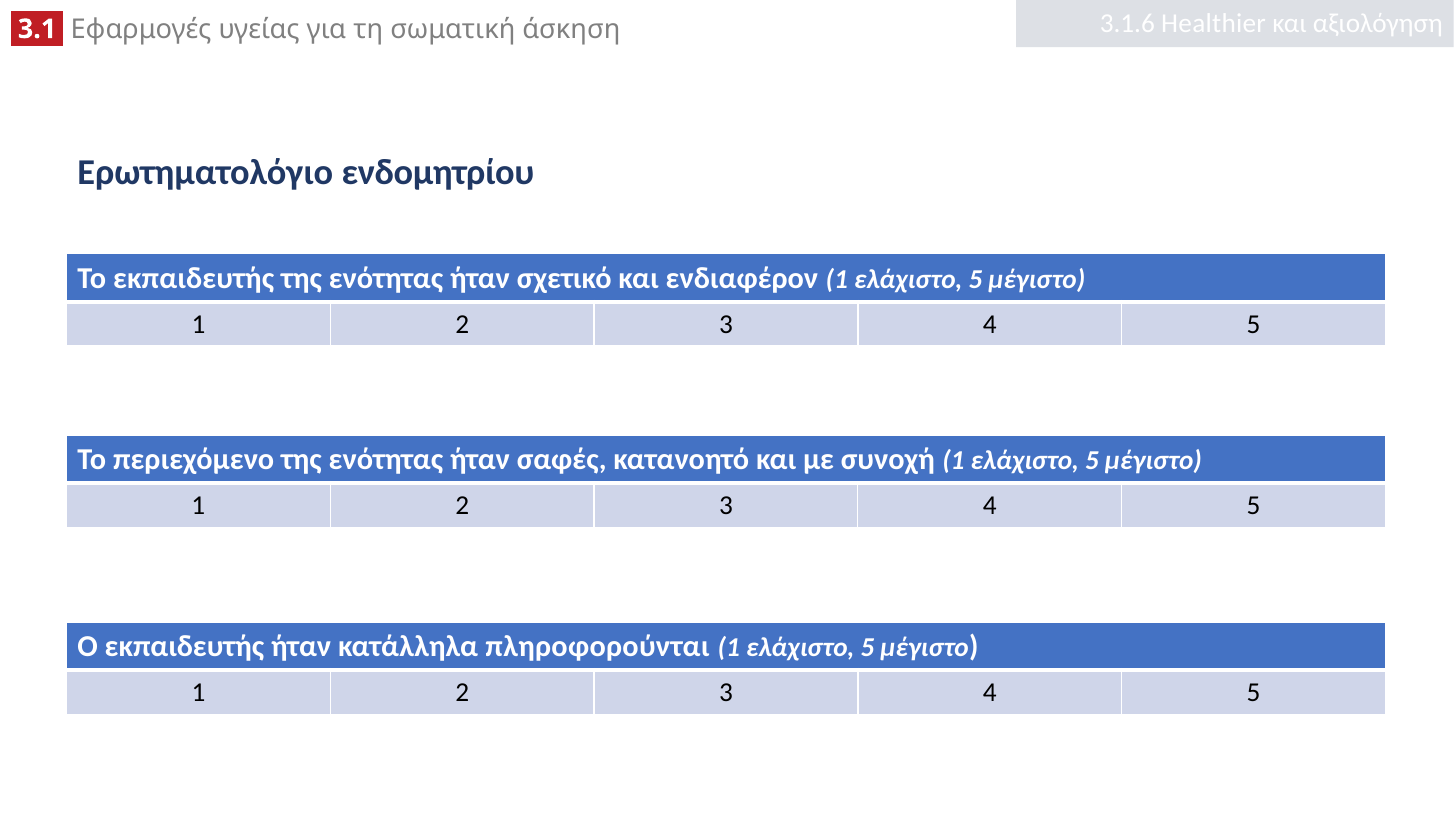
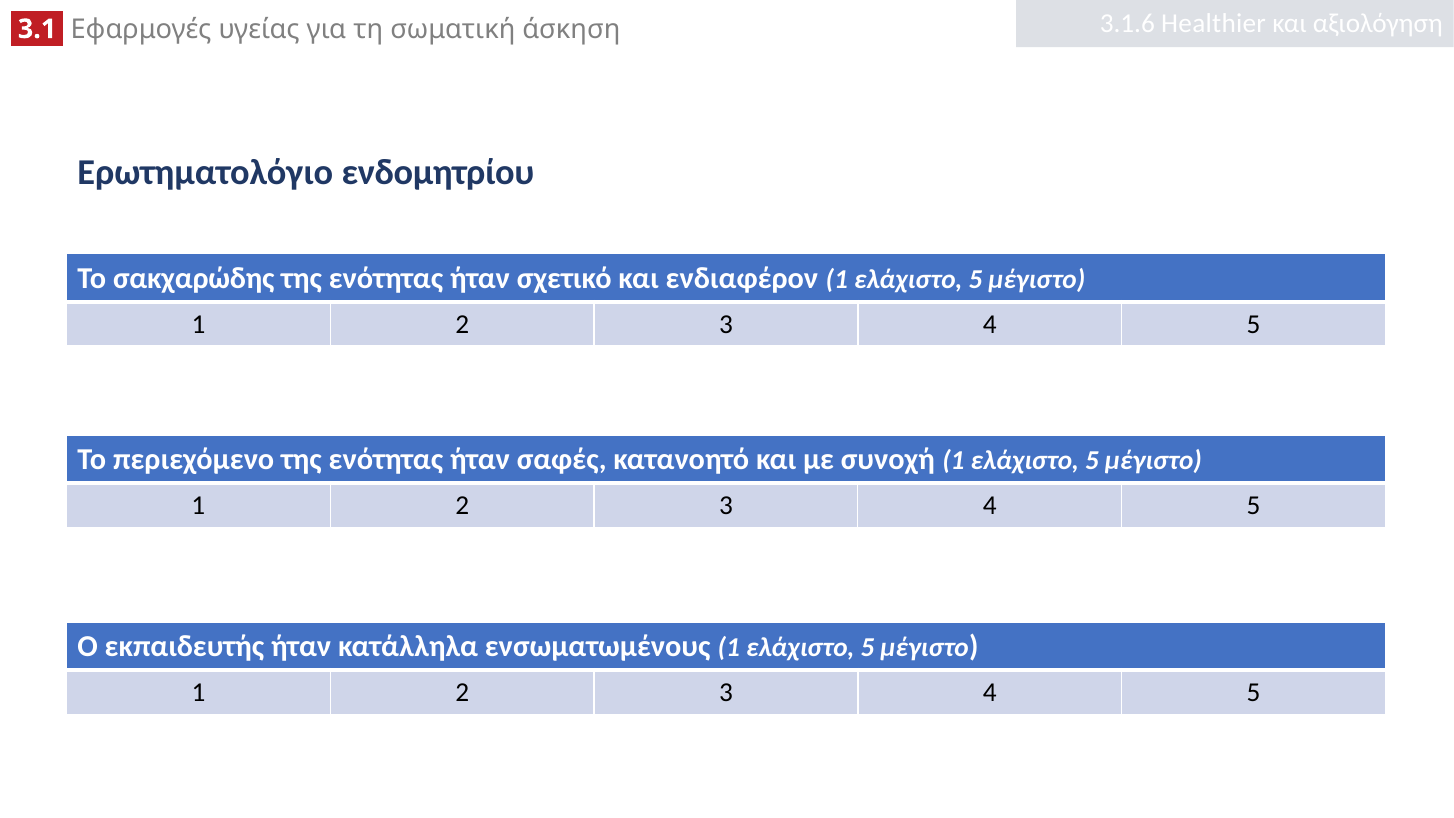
Το εκπαιδευτής: εκπαιδευτής -> σακχαρώδης (194, 278)
πληροφορούνται: πληροφορούνται -> ενσωματωμένους (598, 646)
